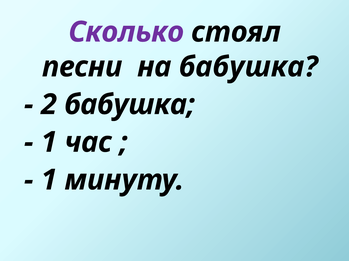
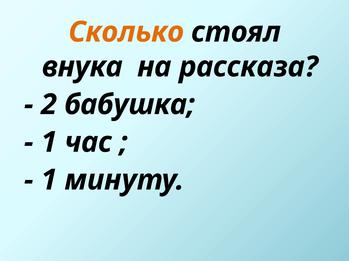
Сколько colour: purple -> orange (126, 32)
песни: песни -> внука (82, 67)
на бабушка: бабушка -> рассказа (248, 67)
